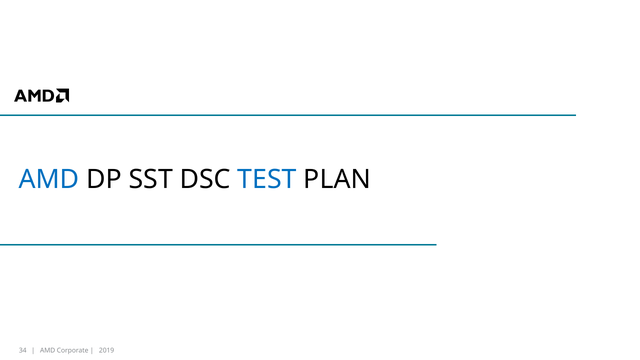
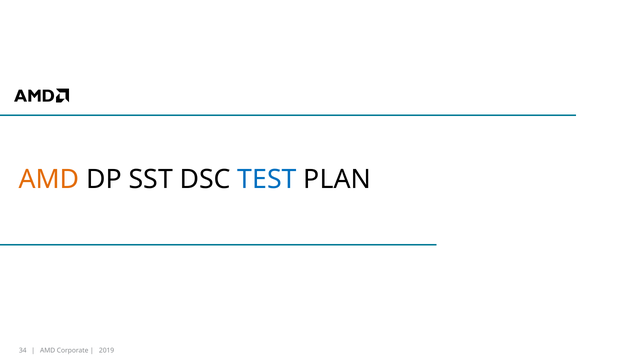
AMD colour: blue -> orange (49, 179)
